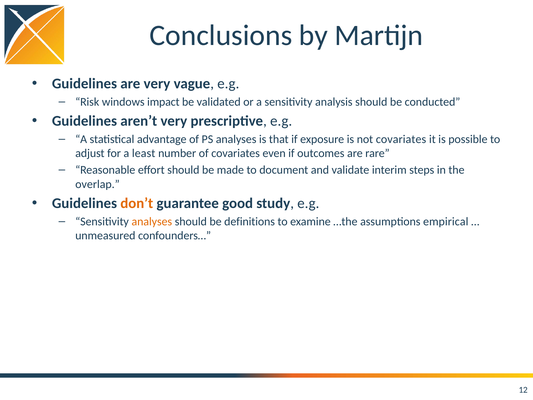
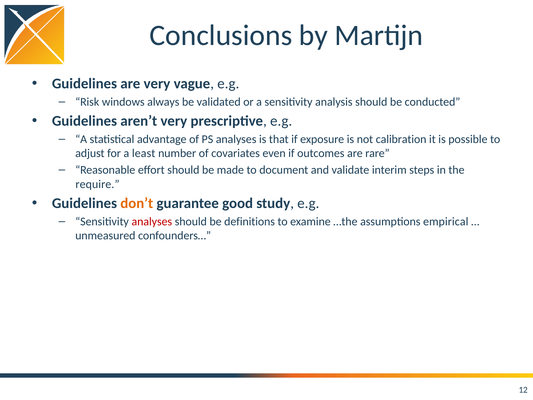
impact: impact -> always (163, 102)
not covariates: covariates -> calibration (401, 139)
overlap: overlap -> require (97, 184)
analyses colour: orange -> red (152, 221)
